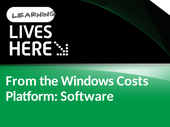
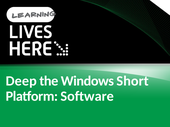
From: From -> Deep (21, 81)
Costs: Costs -> Short (133, 81)
